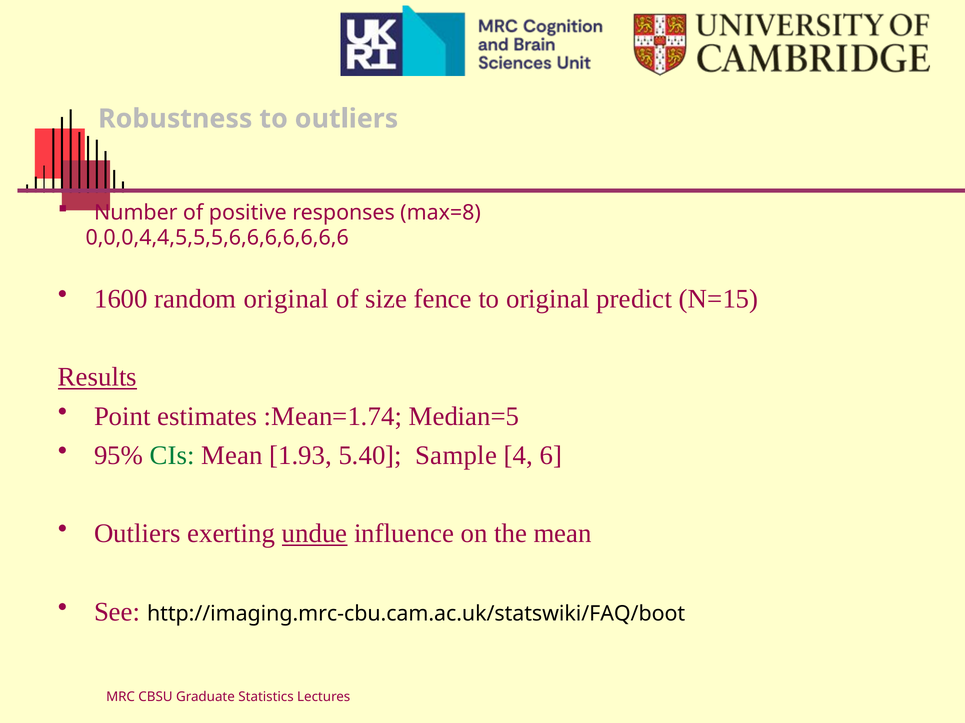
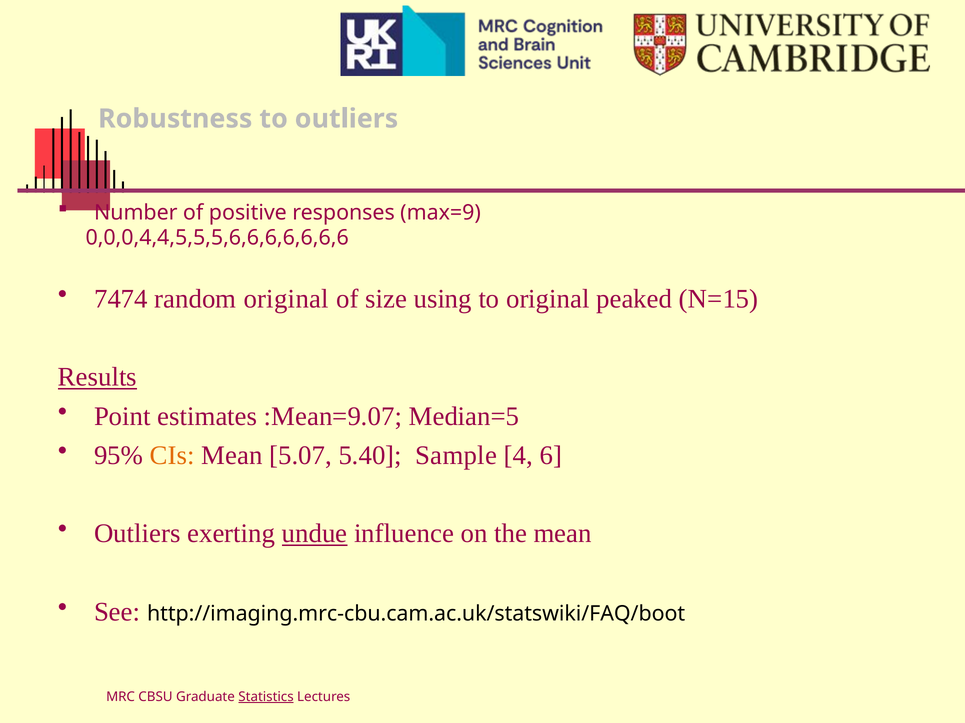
max=8: max=8 -> max=9 (441, 213)
1600: 1600 -> 7474 (121, 299)
fence: fence -> using (443, 299)
predict: predict -> peaked (634, 299)
:Mean=1.74: :Mean=1.74 -> :Mean=9.07 (333, 417)
CIs colour: green -> orange (172, 456)
1.93: 1.93 -> 5.07 (300, 456)
Statistics underline: none -> present (266, 697)
